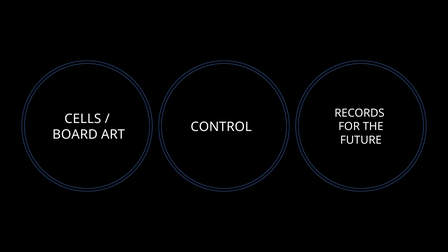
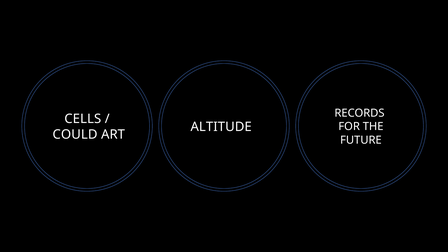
CONTROL: CONTROL -> ALTITUDE (221, 127)
BOARD: BOARD -> COULD (75, 135)
